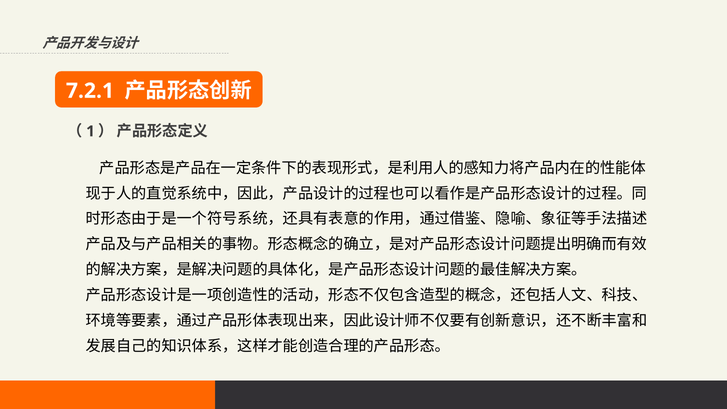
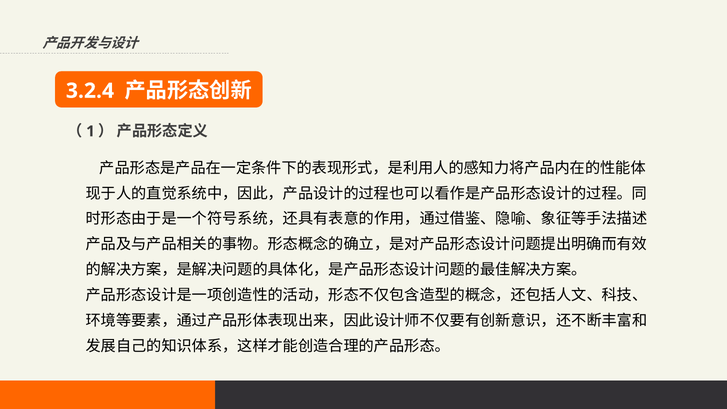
7.2.1: 7.2.1 -> 3.2.4 (90, 91)
